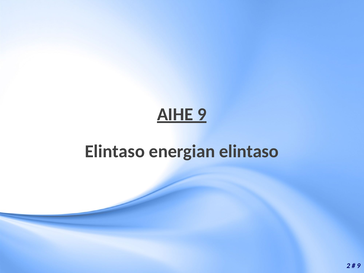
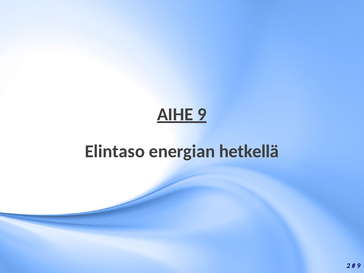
energian elintaso: elintaso -> hetkellä (249, 151)
